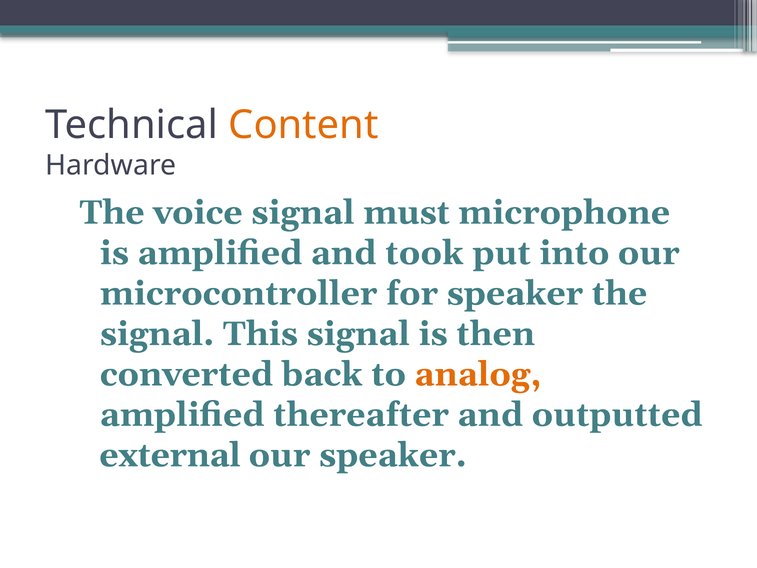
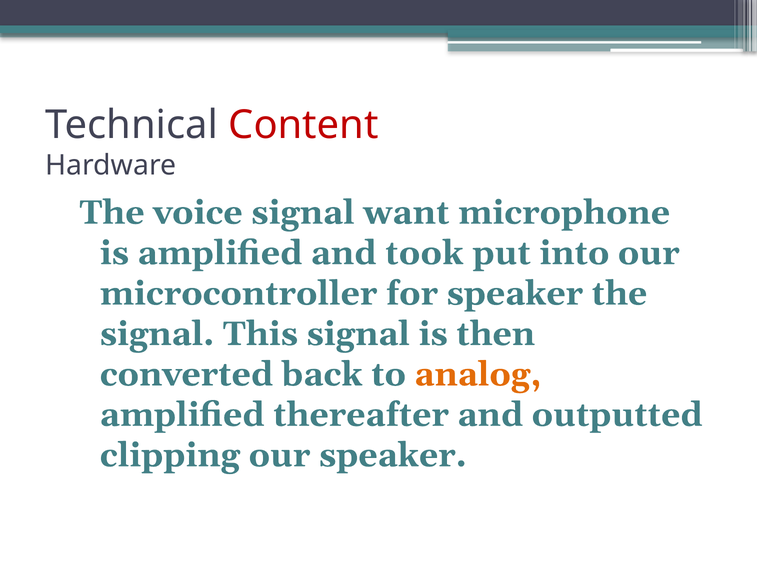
Content colour: orange -> red (303, 125)
must: must -> want (406, 213)
external: external -> clipping (170, 455)
